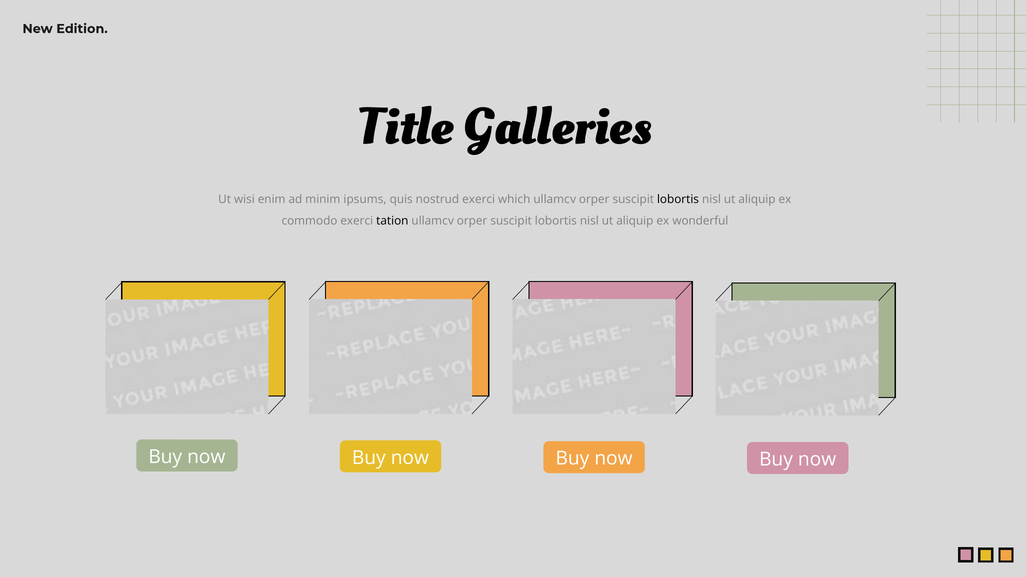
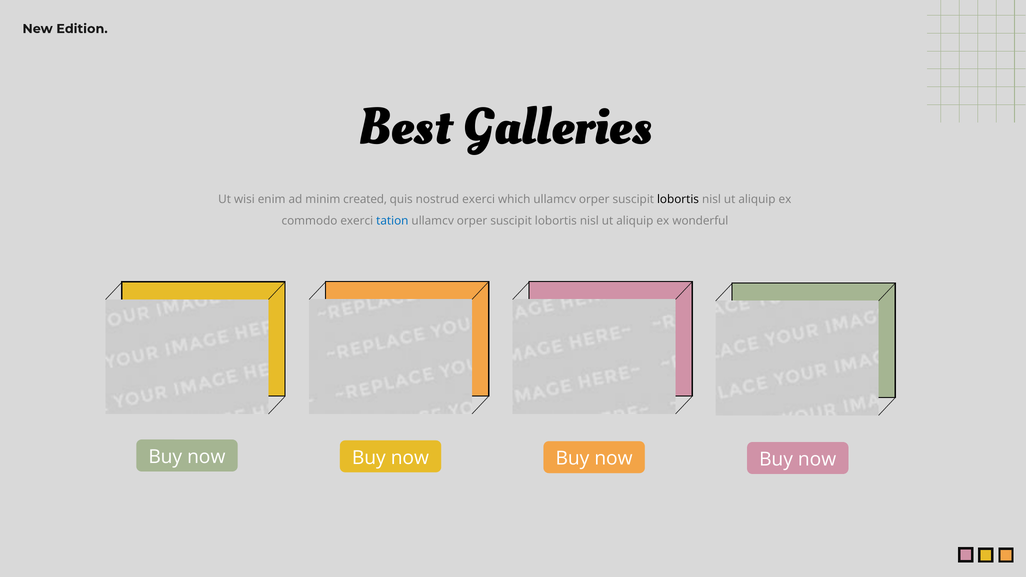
Title: Title -> Best (405, 127)
ipsums: ipsums -> created (365, 200)
tation colour: black -> blue (392, 221)
